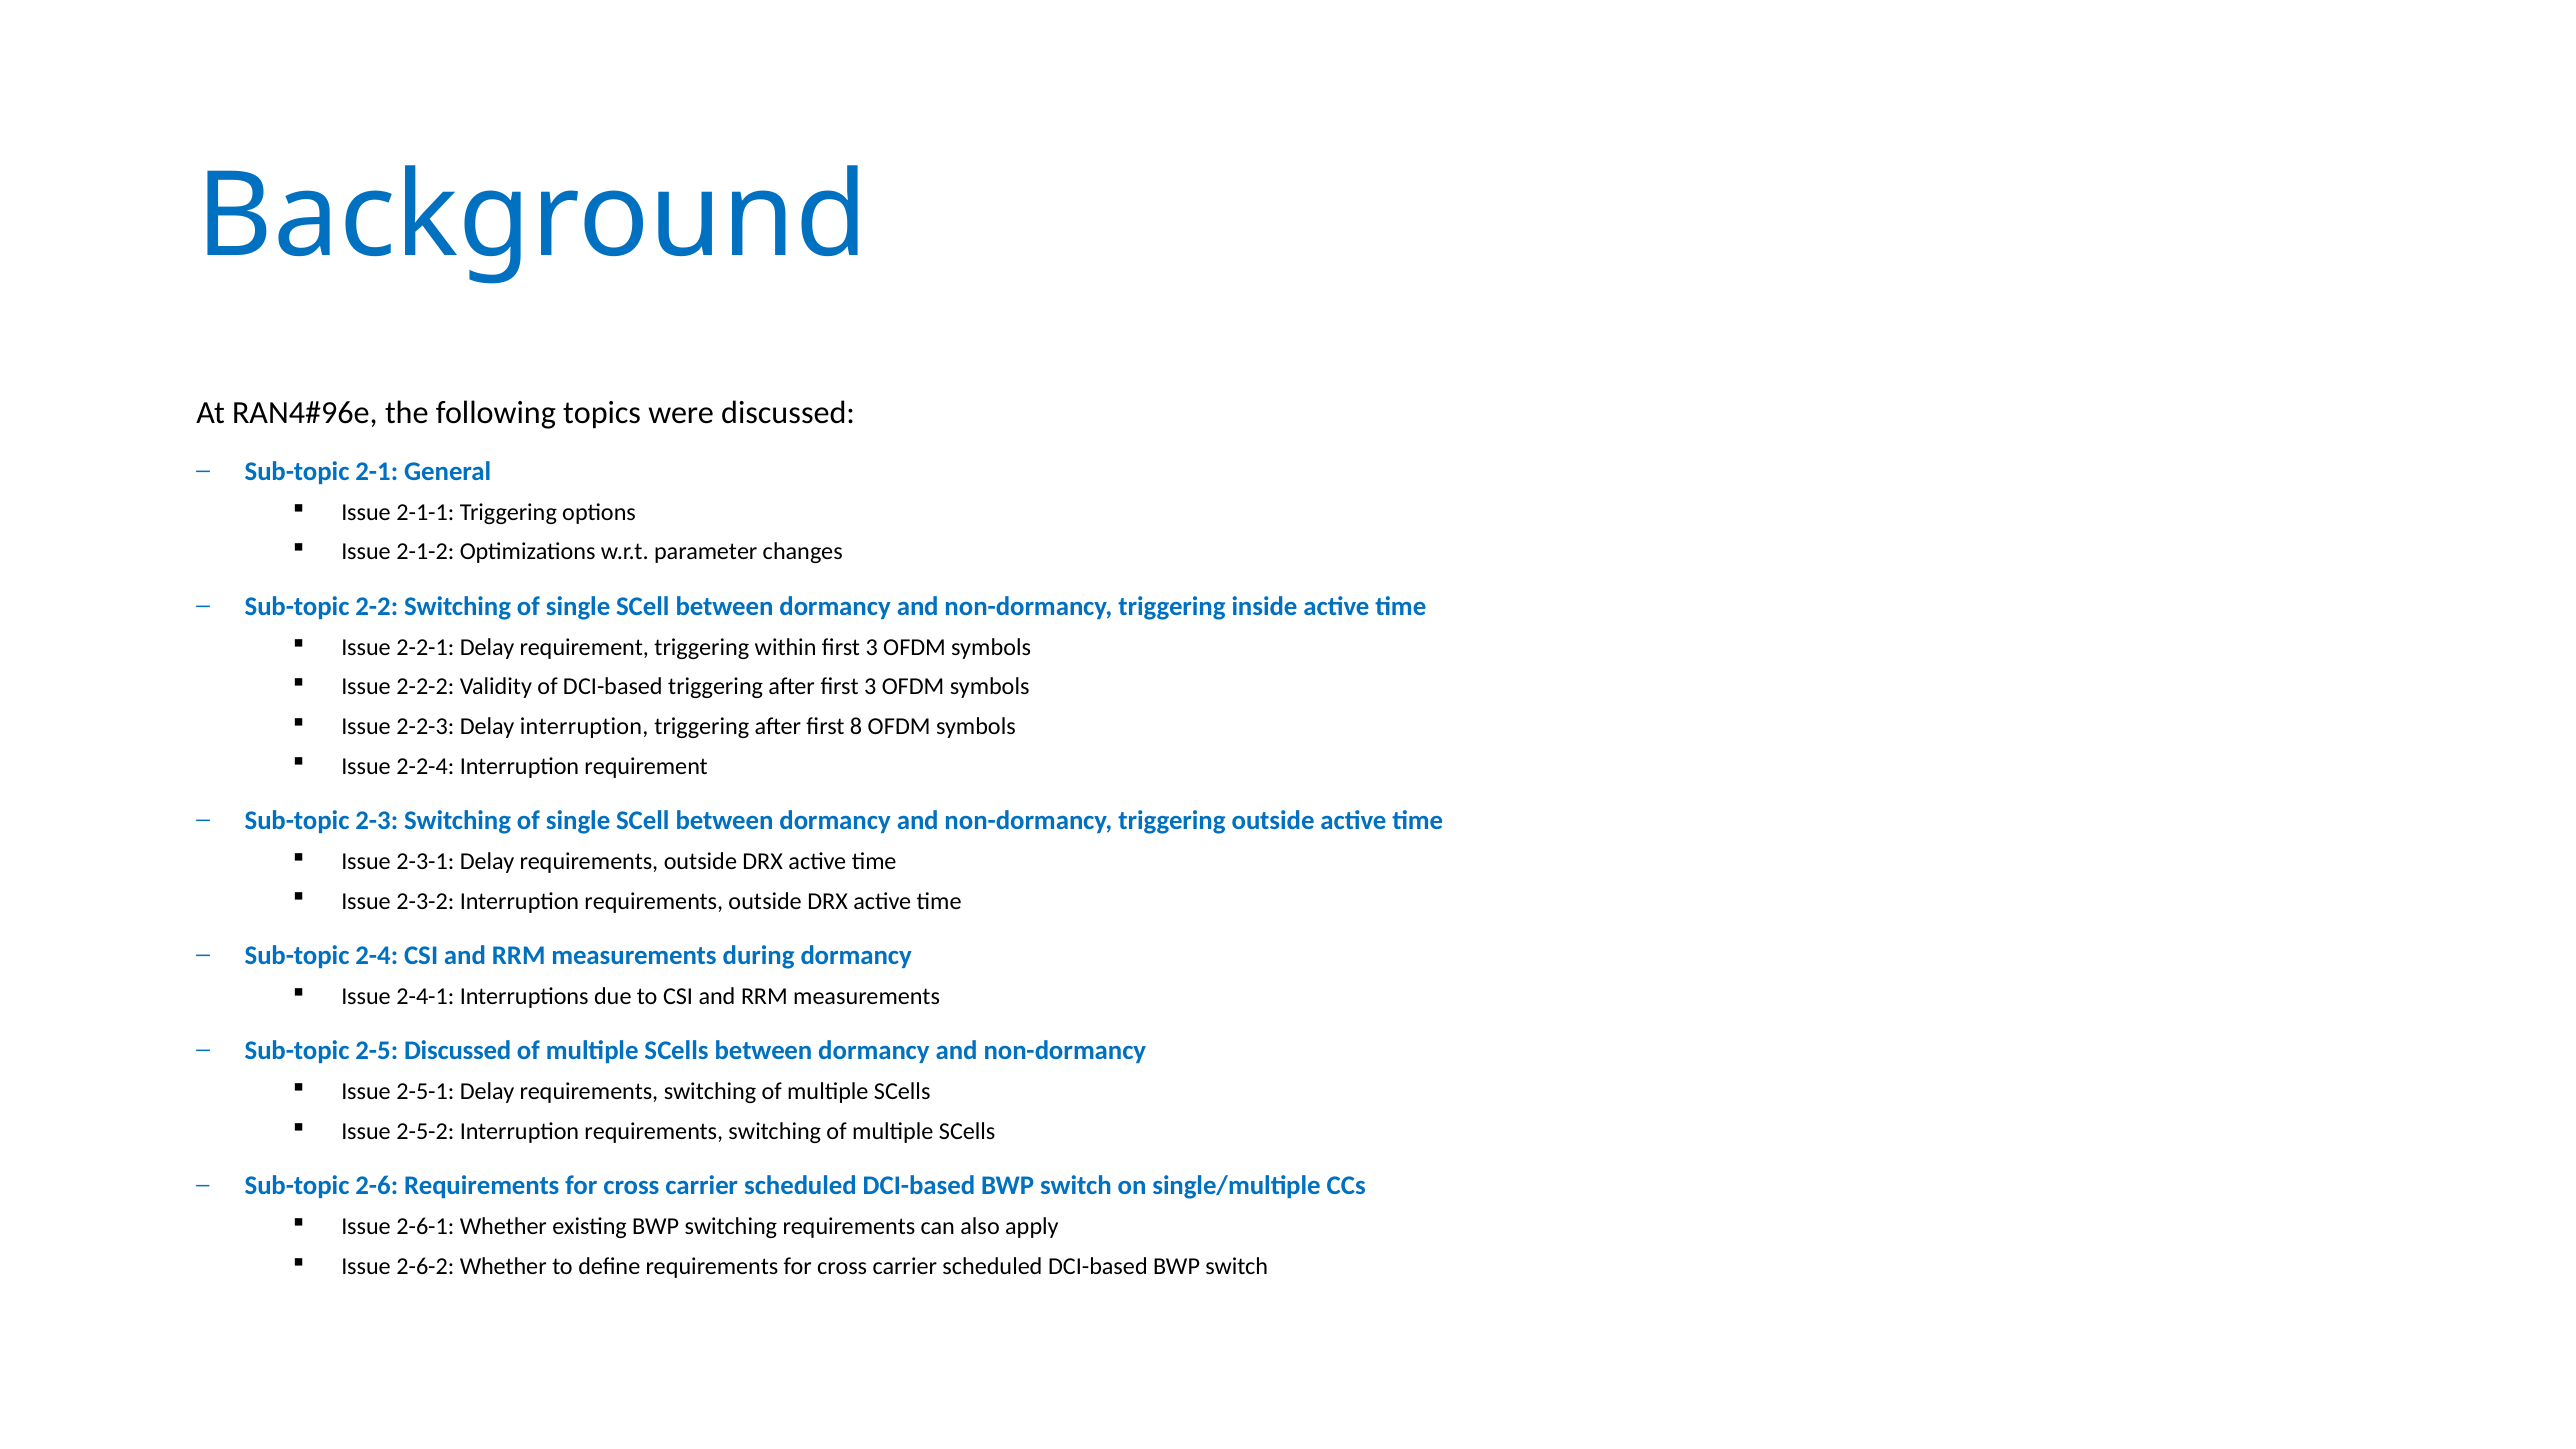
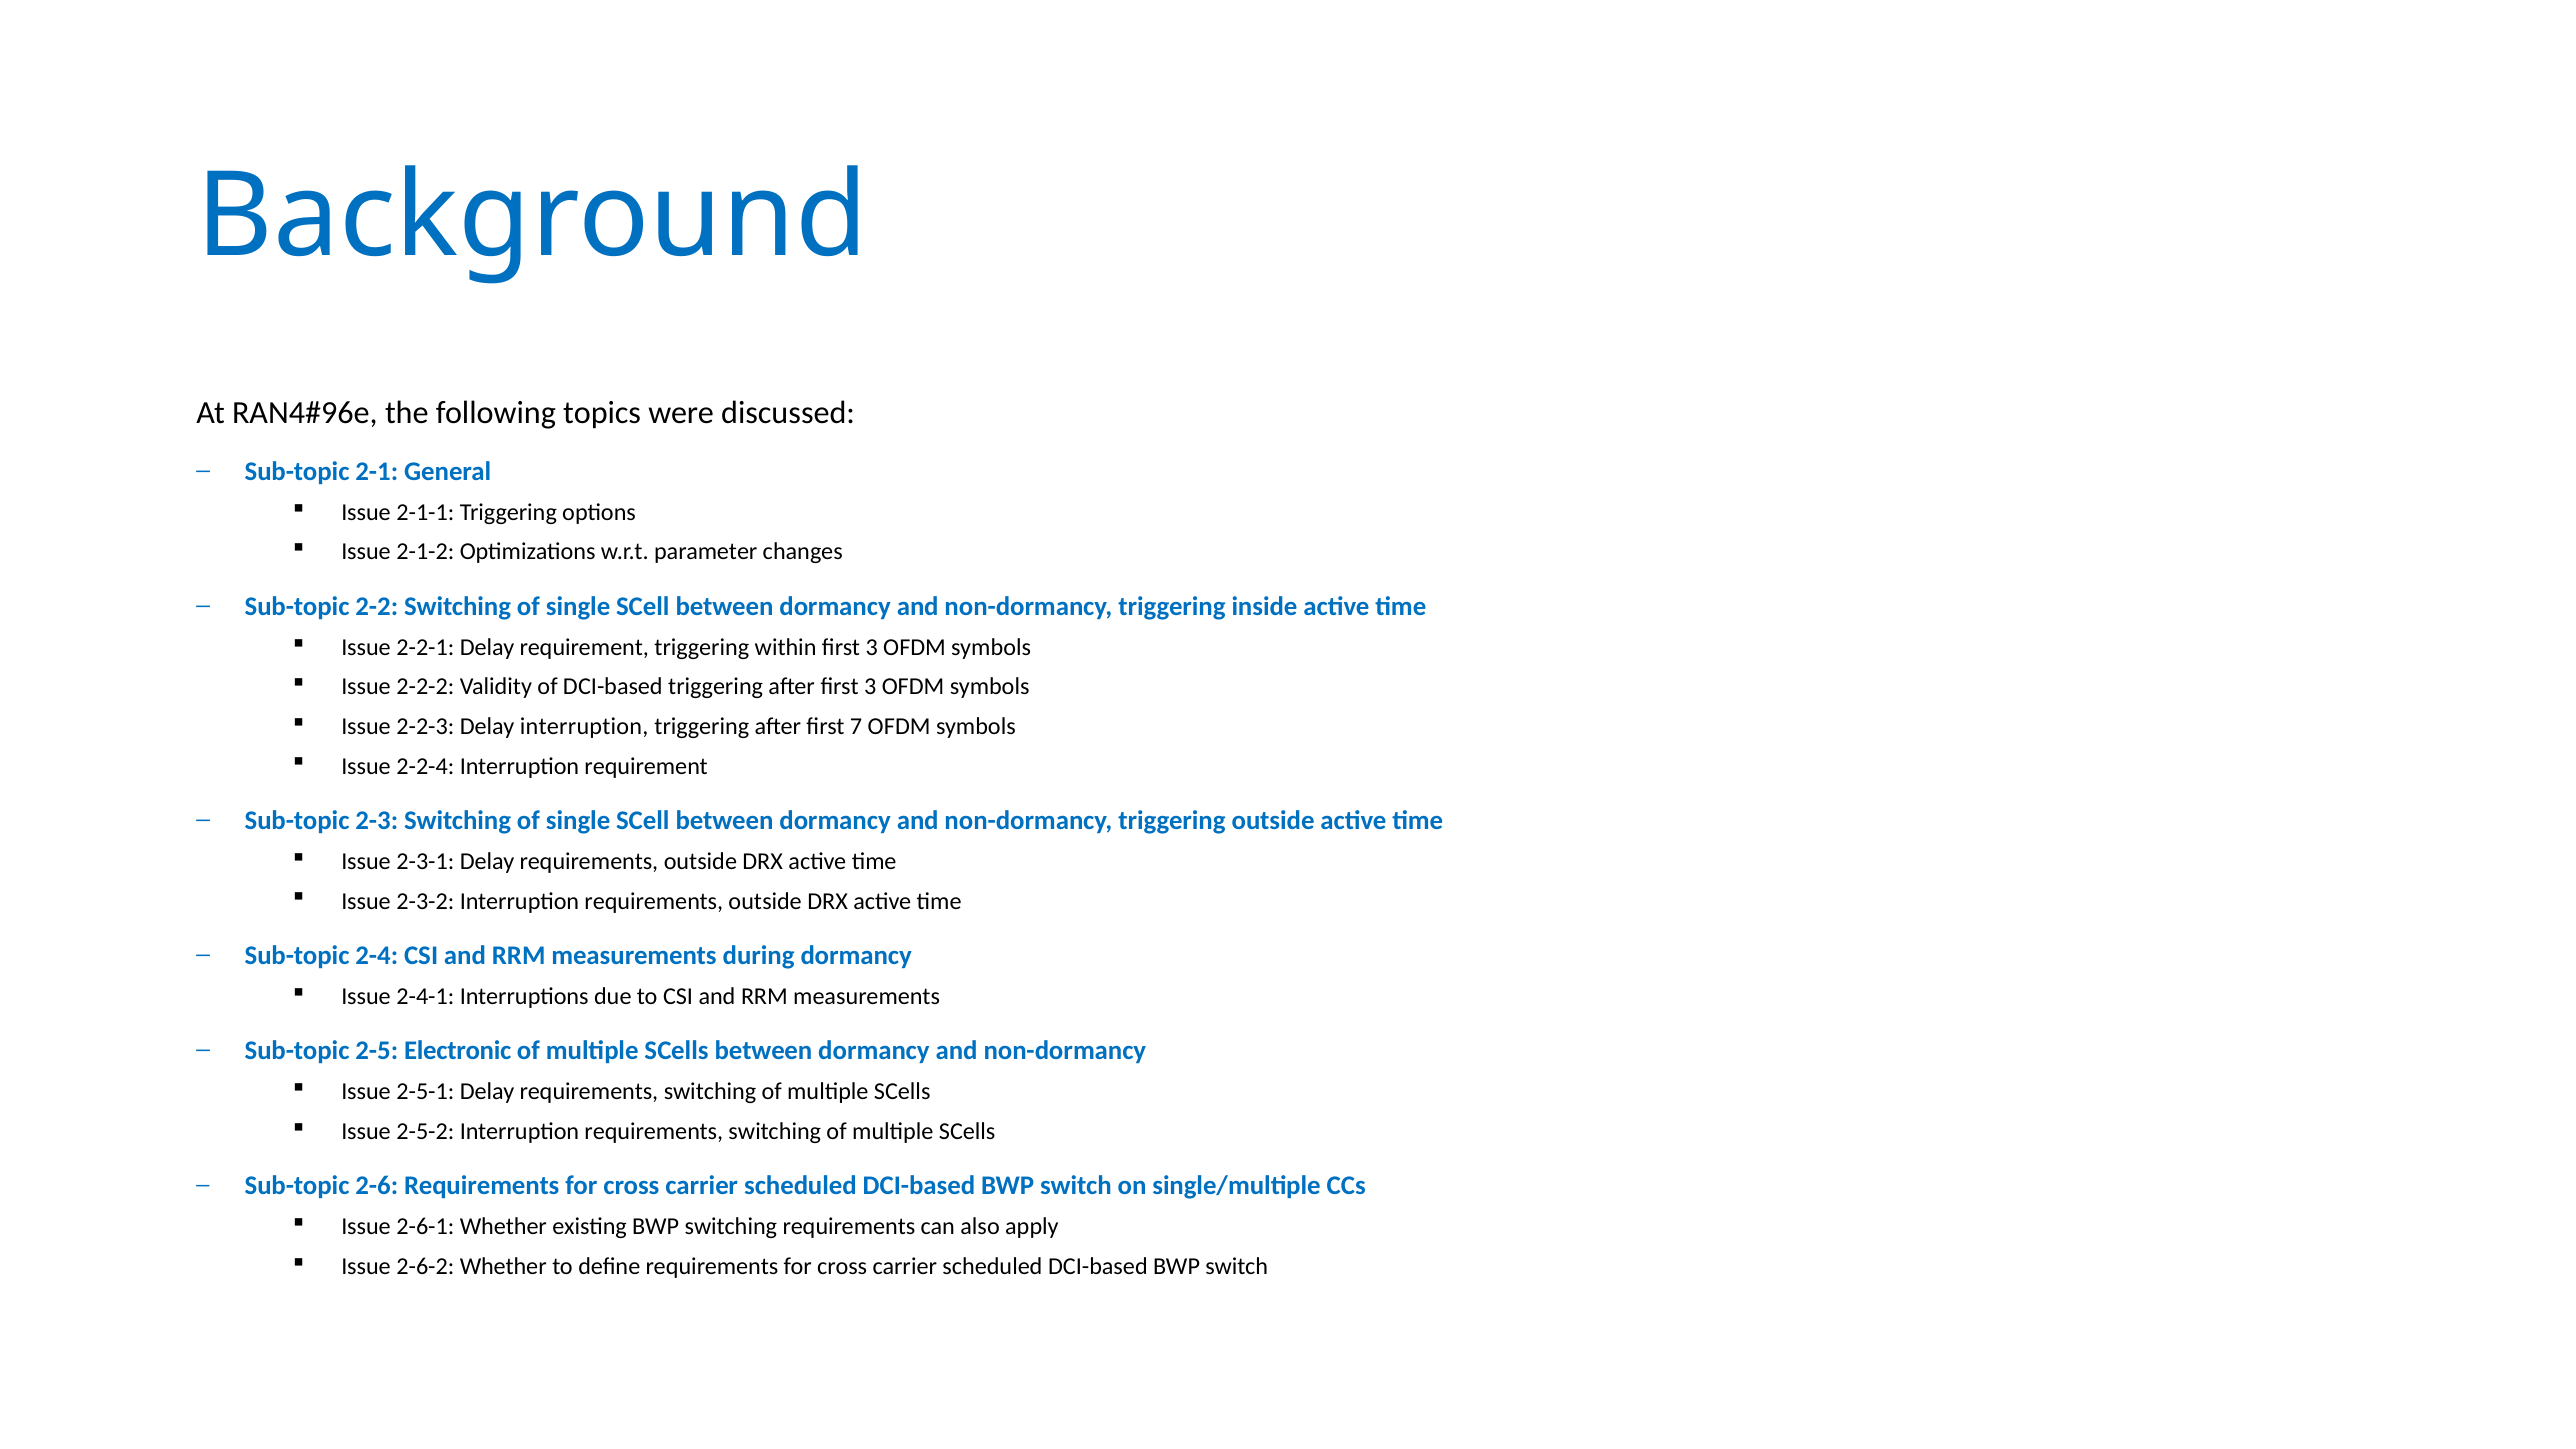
8: 8 -> 7 (856, 726)
2-5 Discussed: Discussed -> Electronic (458, 1051)
